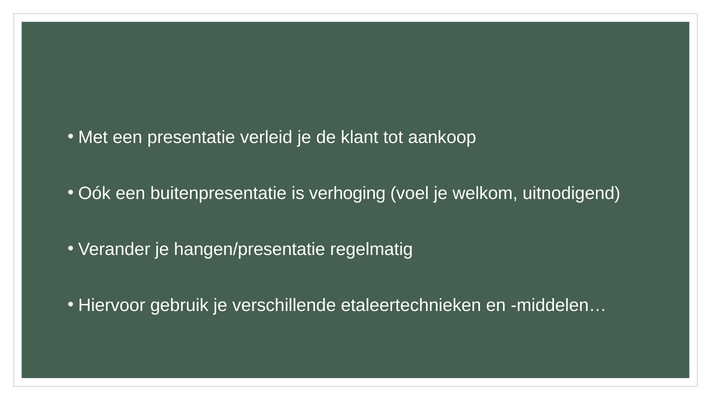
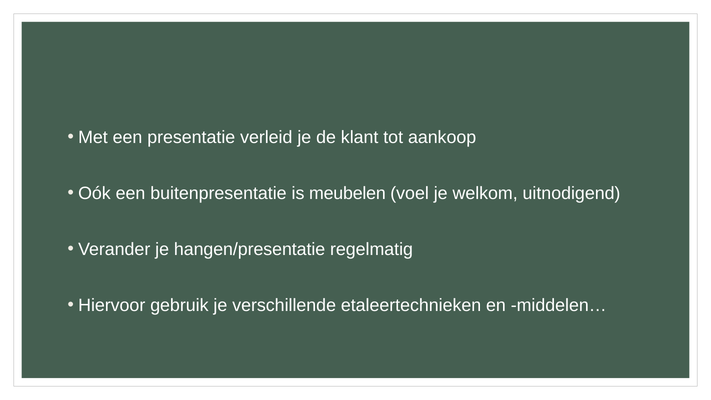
verhoging: verhoging -> meubelen (347, 193)
